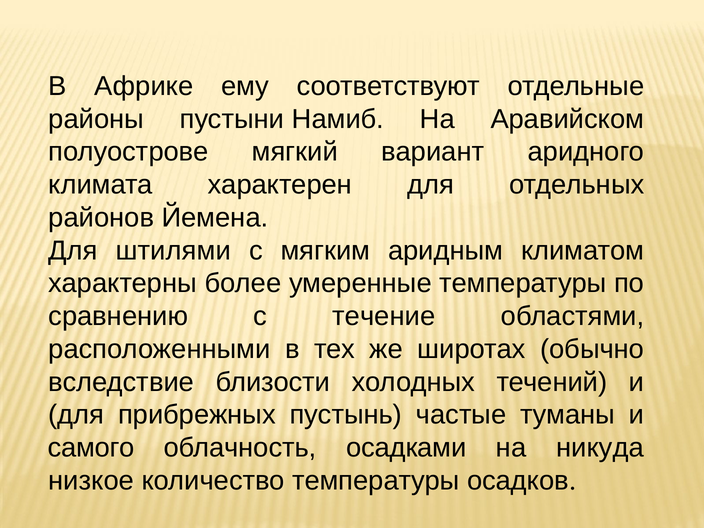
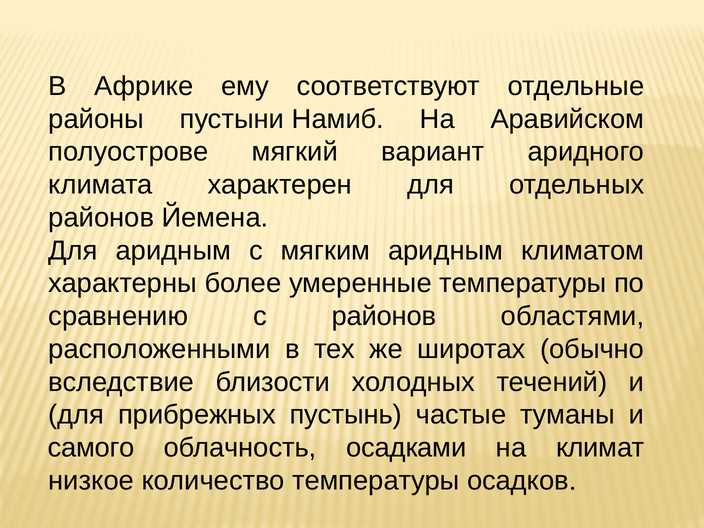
Для штилями: штилями -> аридным (173, 251)
с течение: течение -> районов (384, 316)
никуда: никуда -> климат (600, 448)
